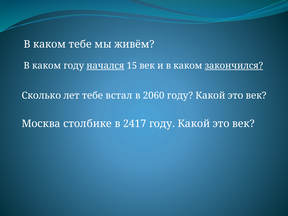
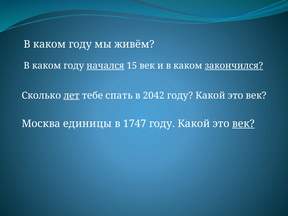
тебе: тебе -> году (80, 44)
лет underline: none -> present (71, 95)
встал: встал -> спать (119, 95)
2060: 2060 -> 2042 (154, 95)
столбике: столбике -> единицы (88, 124)
2417: 2417 -> 1747 (135, 124)
век underline: none -> present (243, 124)
